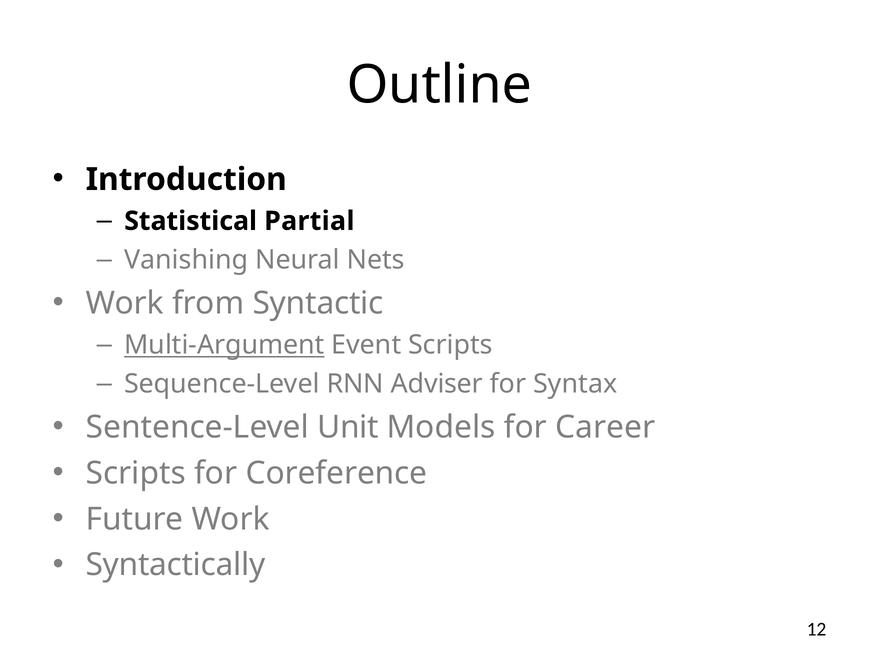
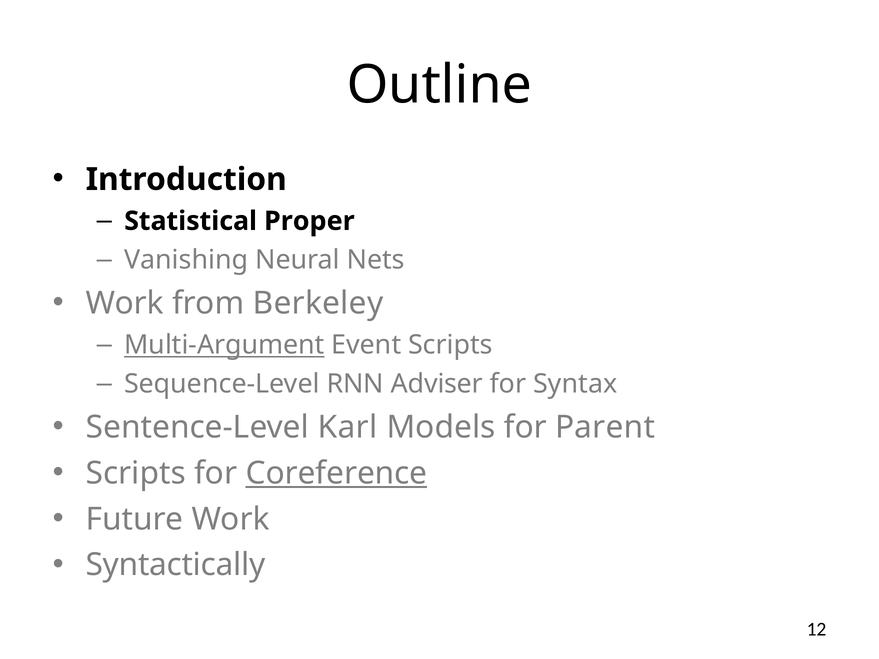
Partial: Partial -> Proper (309, 221)
Syntactic: Syntactic -> Berkeley (318, 304)
Unit: Unit -> Karl (348, 428)
Career: Career -> Parent (605, 428)
Coreference underline: none -> present (336, 473)
